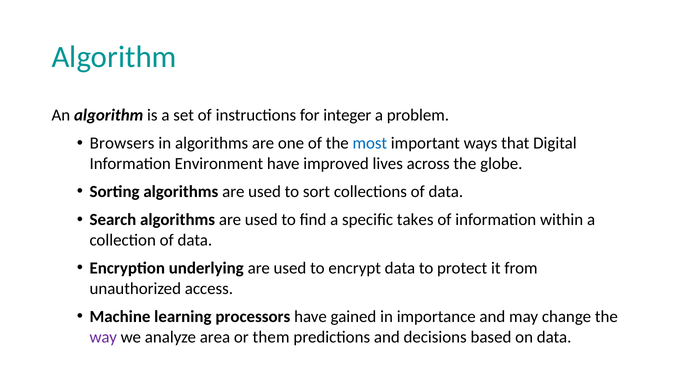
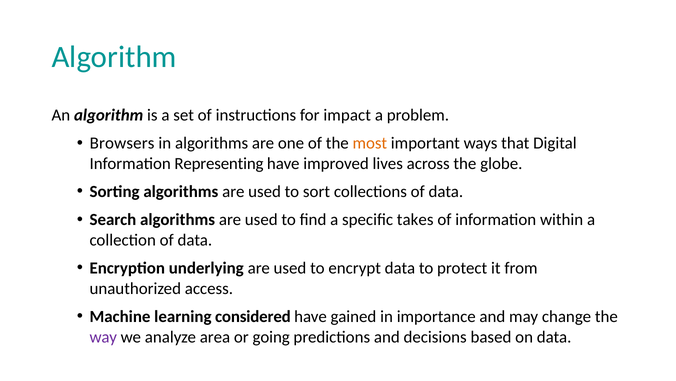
integer: integer -> impact (347, 115)
most colour: blue -> orange (370, 143)
Environment: Environment -> Representing (219, 163)
processors: processors -> considered (253, 316)
them: them -> going (271, 336)
